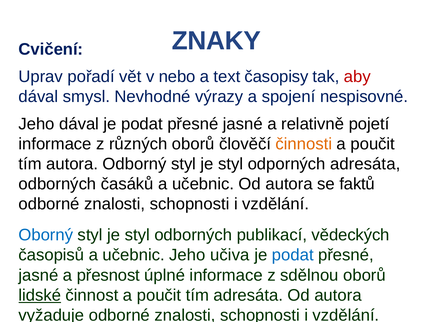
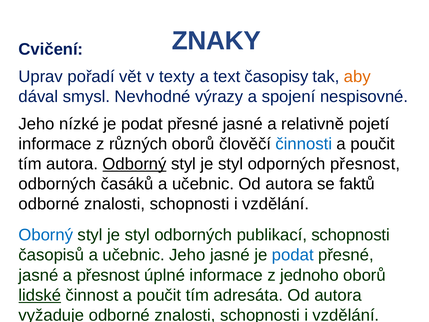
nebo: nebo -> texty (177, 77)
aby colour: red -> orange (357, 77)
Jeho dával: dával -> nízké (79, 124)
činnosti colour: orange -> blue (304, 144)
Odborný underline: none -> present (135, 164)
odporných adresáta: adresáta -> přesnost (365, 164)
publikací vědeckých: vědeckých -> schopnosti (351, 235)
Jeho učiva: učiva -> jasné (230, 255)
sdělnou: sdělnou -> jednoho (309, 275)
